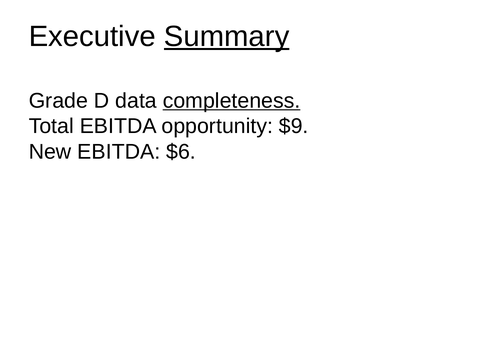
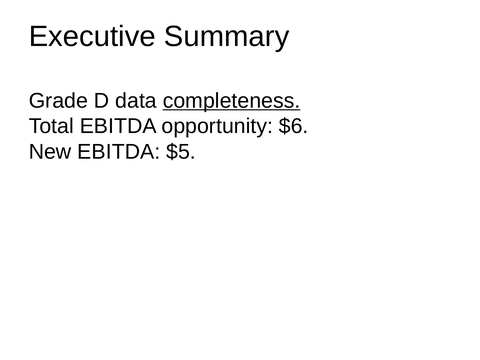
Summary underline: present -> none (227, 36)
$9: $9 -> $6 (294, 126)
$6: $6 -> $5 (181, 152)
